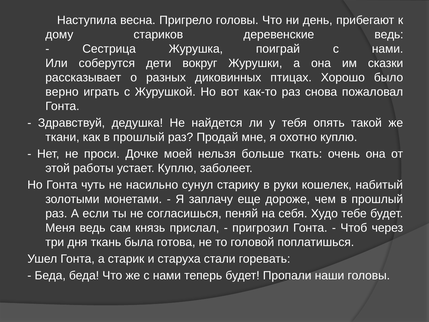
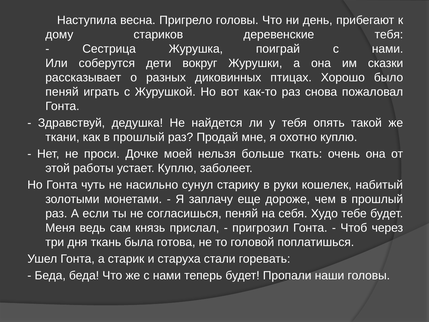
деревенские ведь: ведь -> тебя (389, 34)
верно: верно -> пеняй (62, 92)
